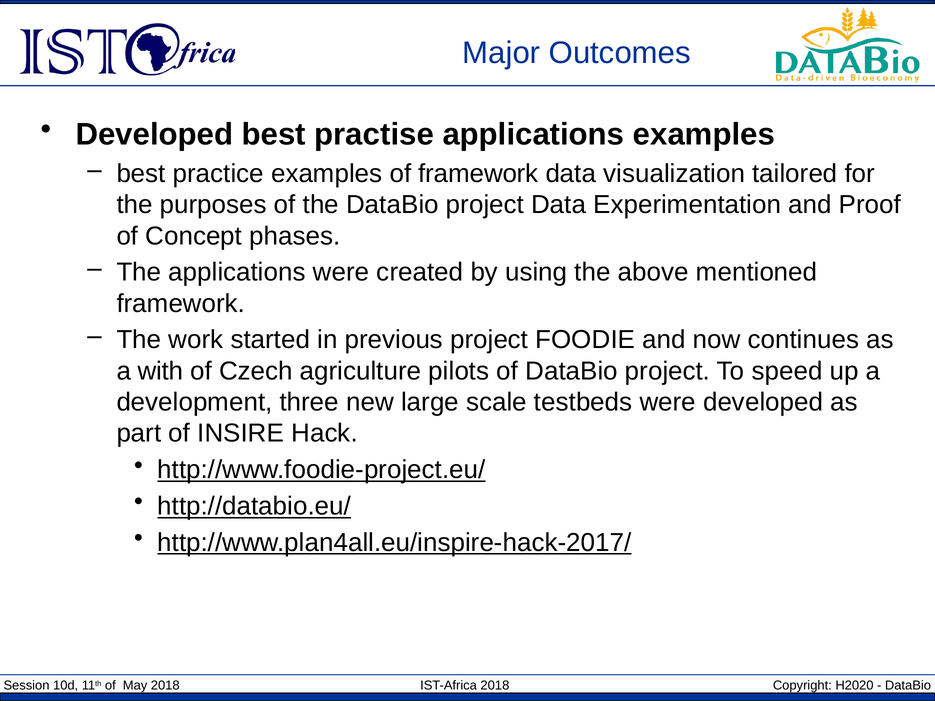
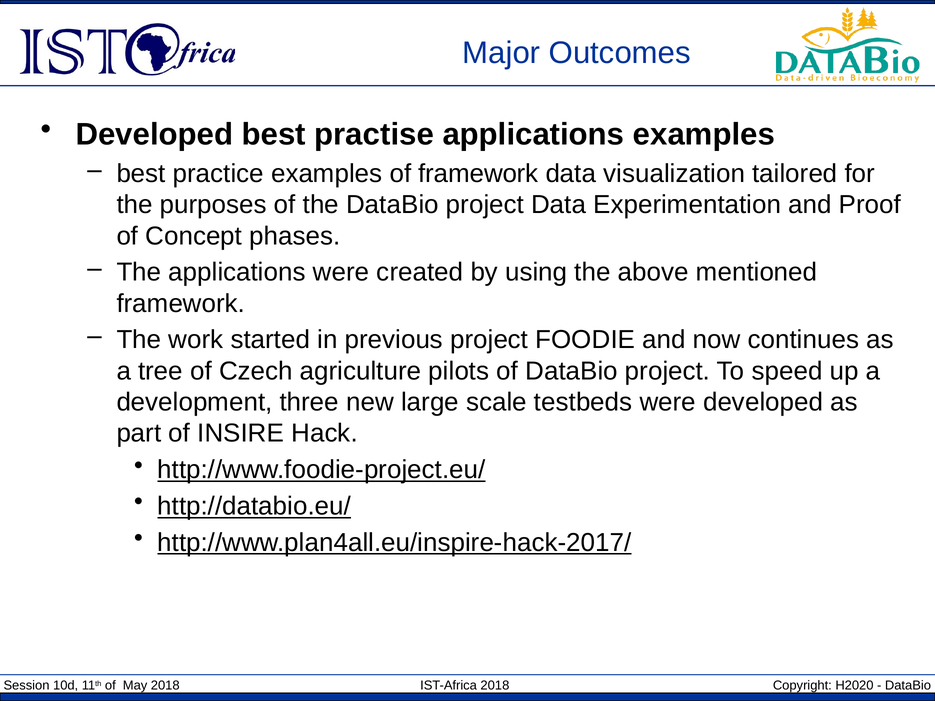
with: with -> tree (160, 371)
